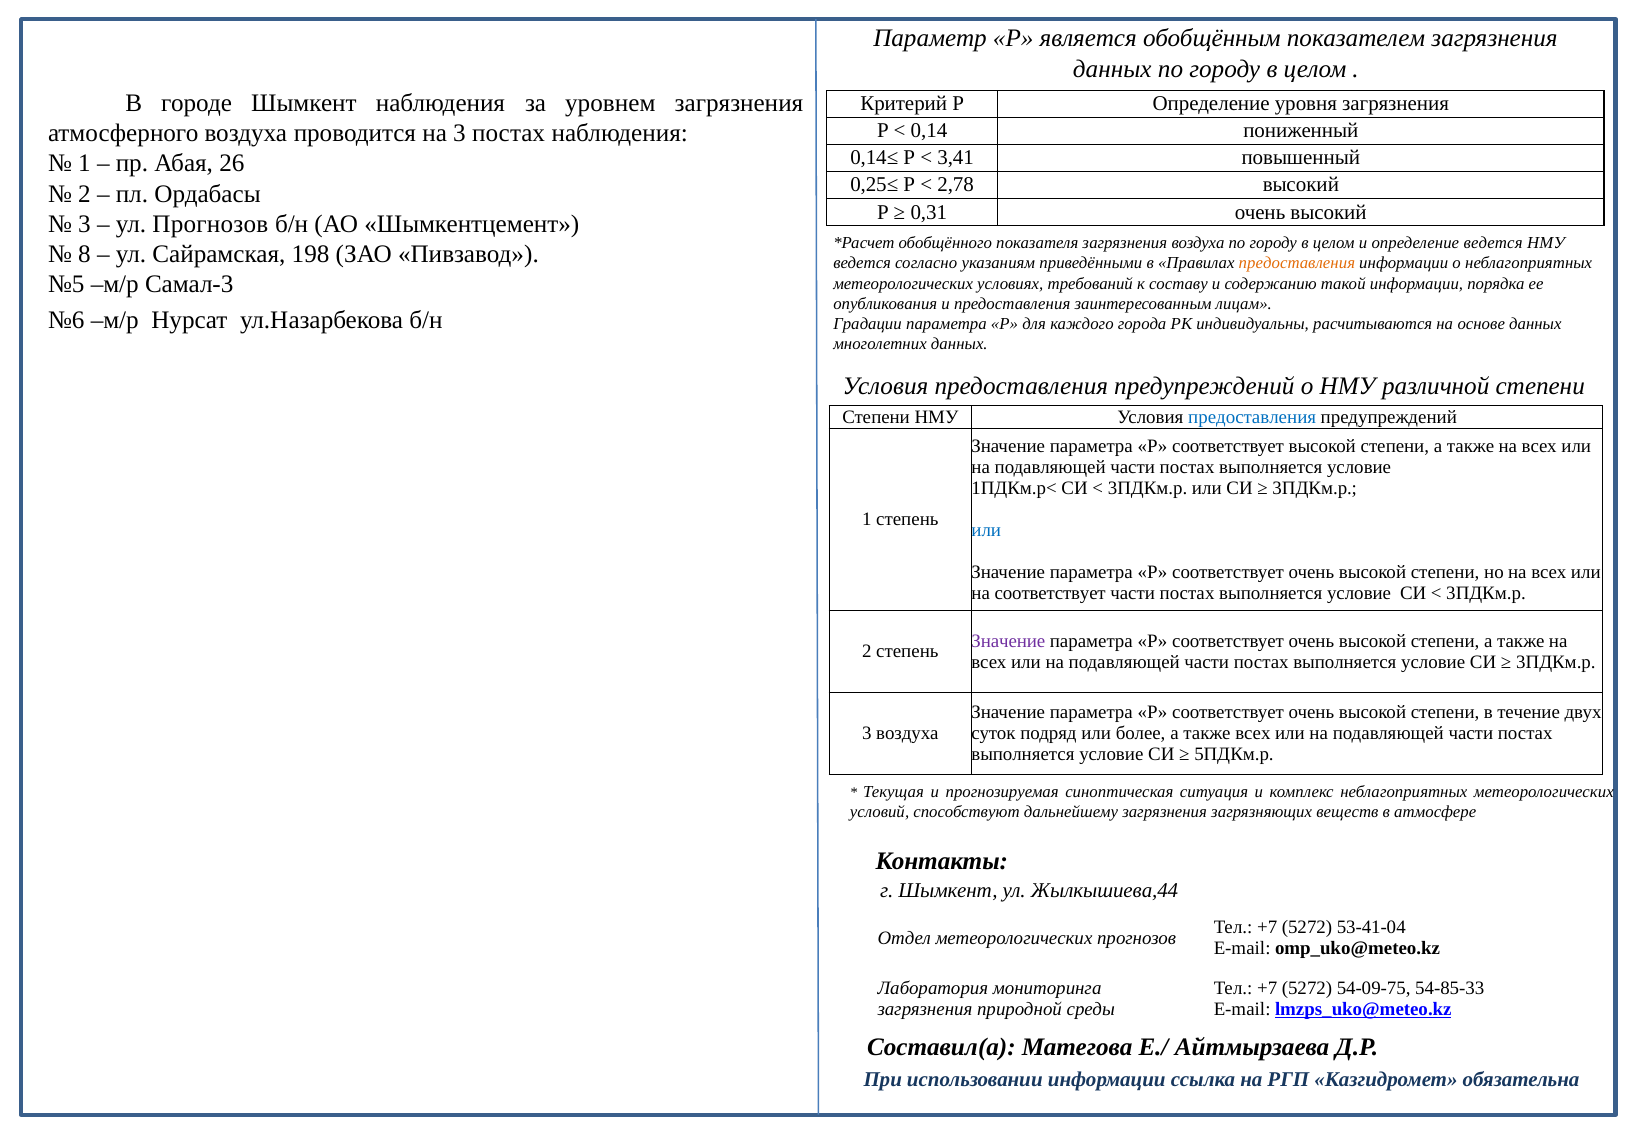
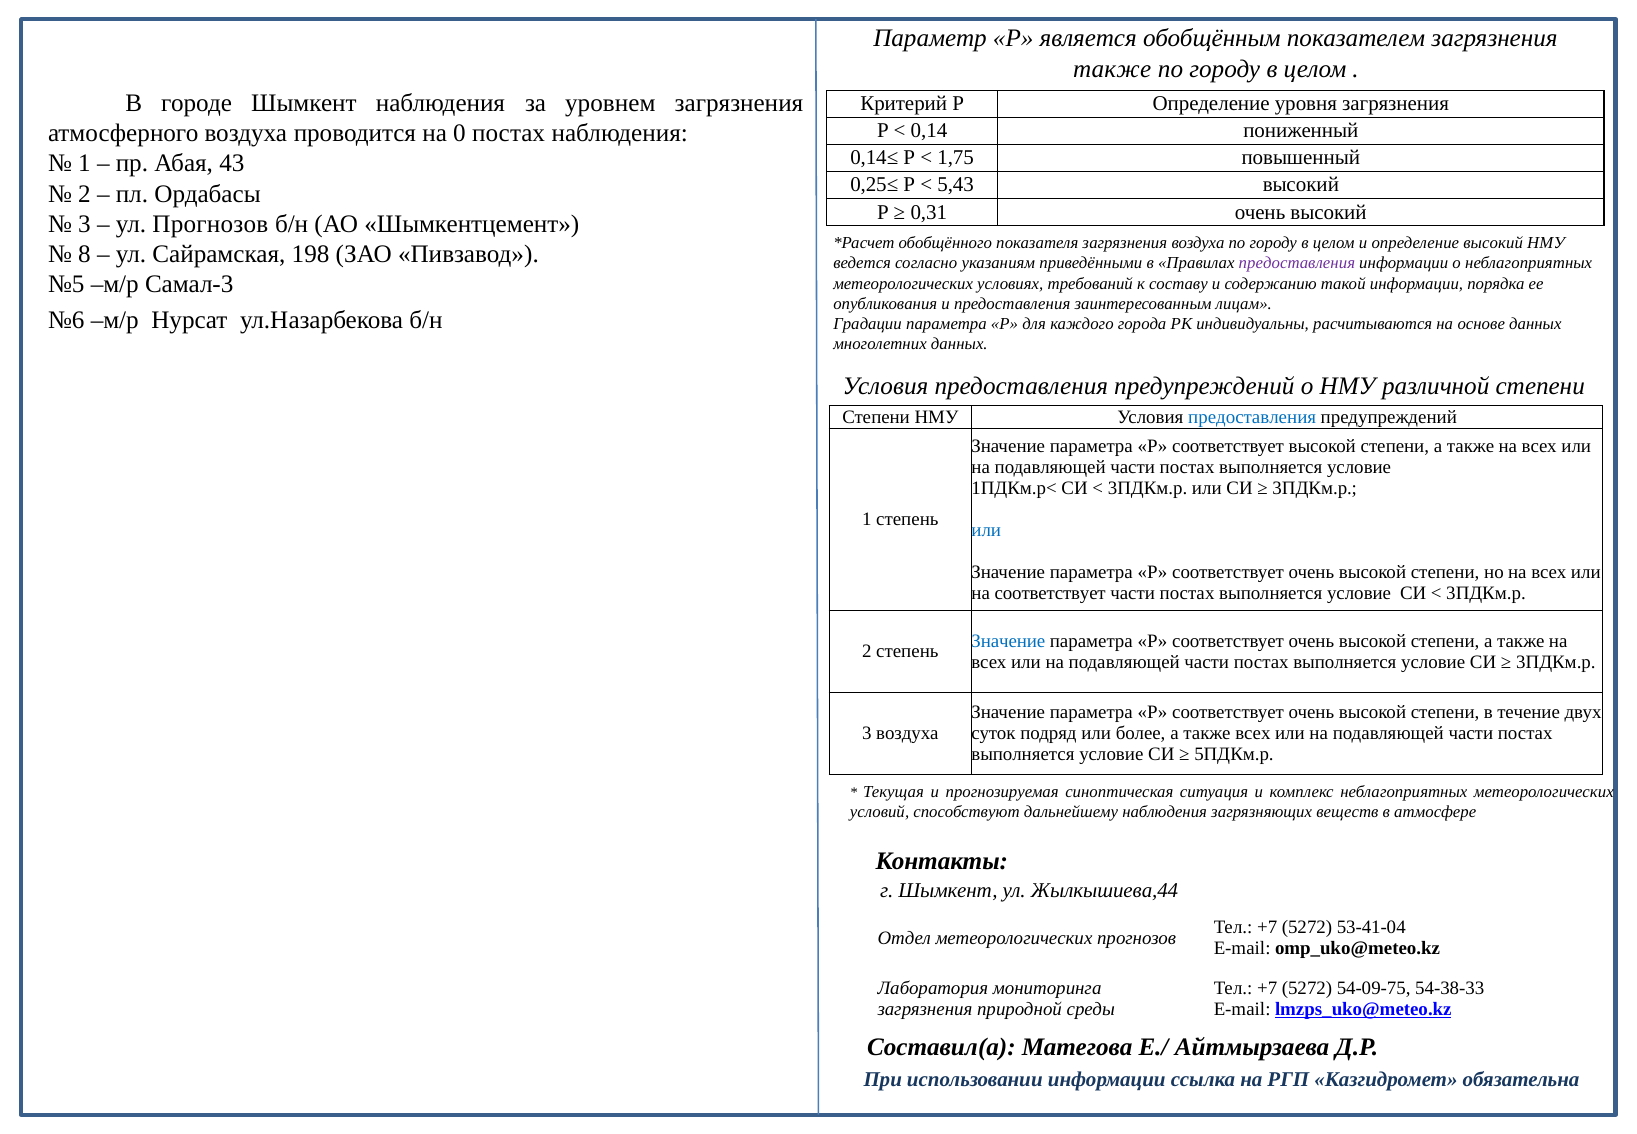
данных: данных -> также (1112, 69)
на 3: 3 -> 0 (459, 133)
3,41: 3,41 -> 1,75 (956, 158)
26: 26 -> 43 (232, 164)
2,78: 2,78 -> 5,43 (956, 185)
определение ведется: ведется -> высокий (1493, 243)
предоставления colour: orange -> purple (1297, 263)
Значение colour: purple -> blue (1008, 641)
дальнейшему загрязнения: загрязнения -> наблюдения (1165, 812)
54-85-33: 54-85-33 -> 54-38-33 (1450, 987)
